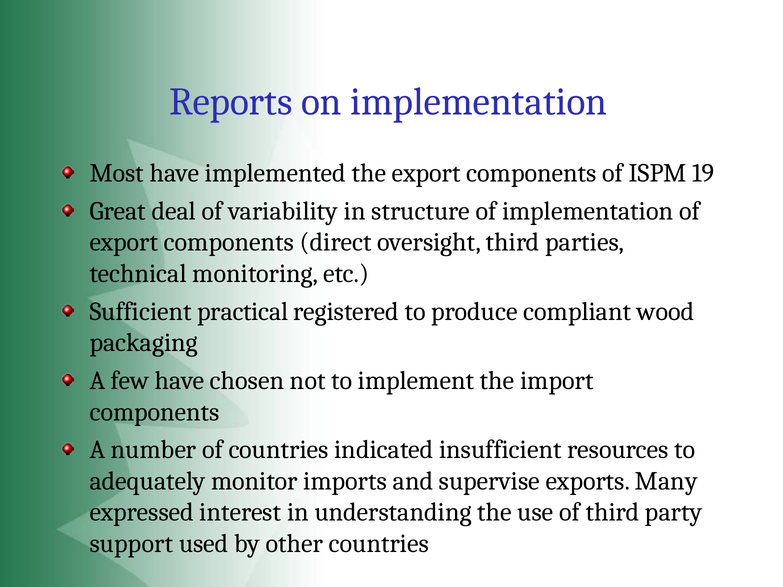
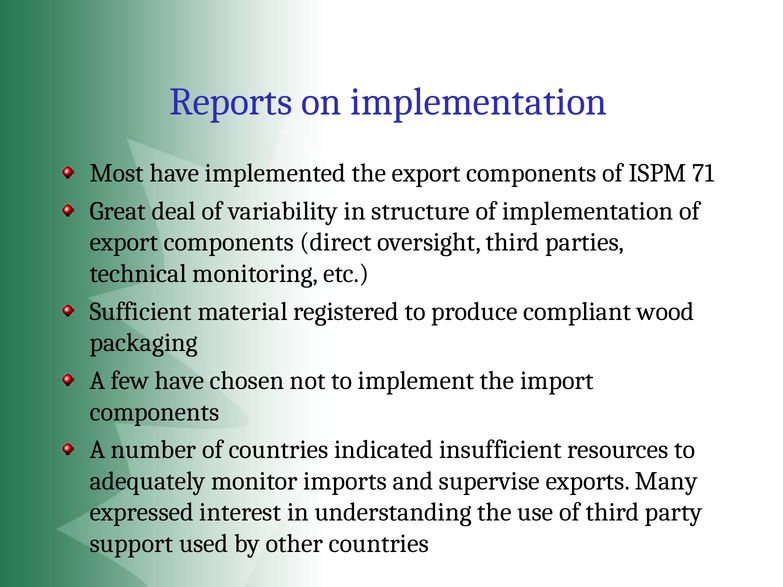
19: 19 -> 71 (703, 173)
practical: practical -> material (243, 312)
